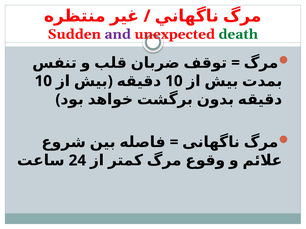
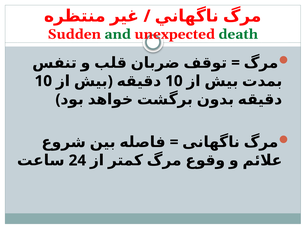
and colour: purple -> green (118, 34)
